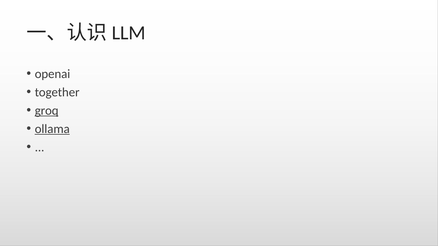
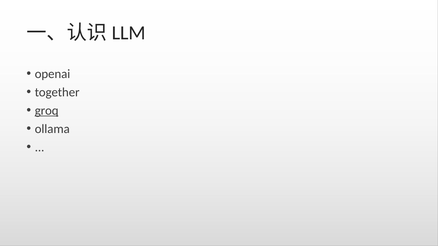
ollama underline: present -> none (52, 129)
